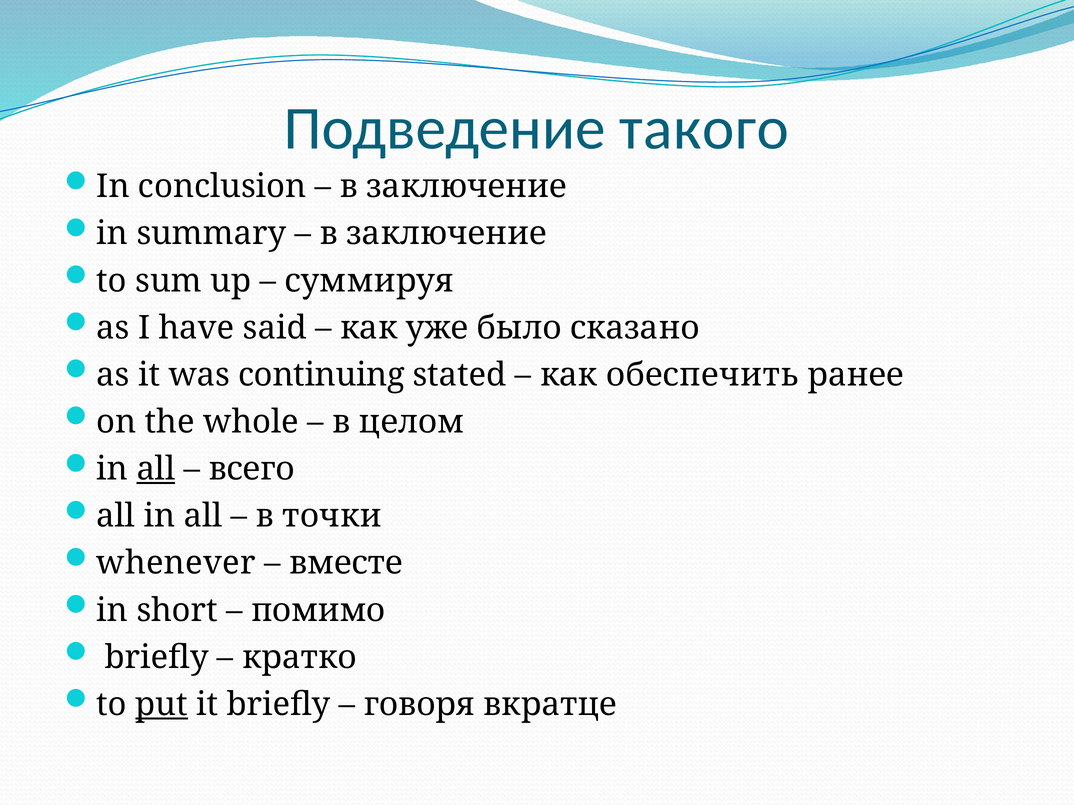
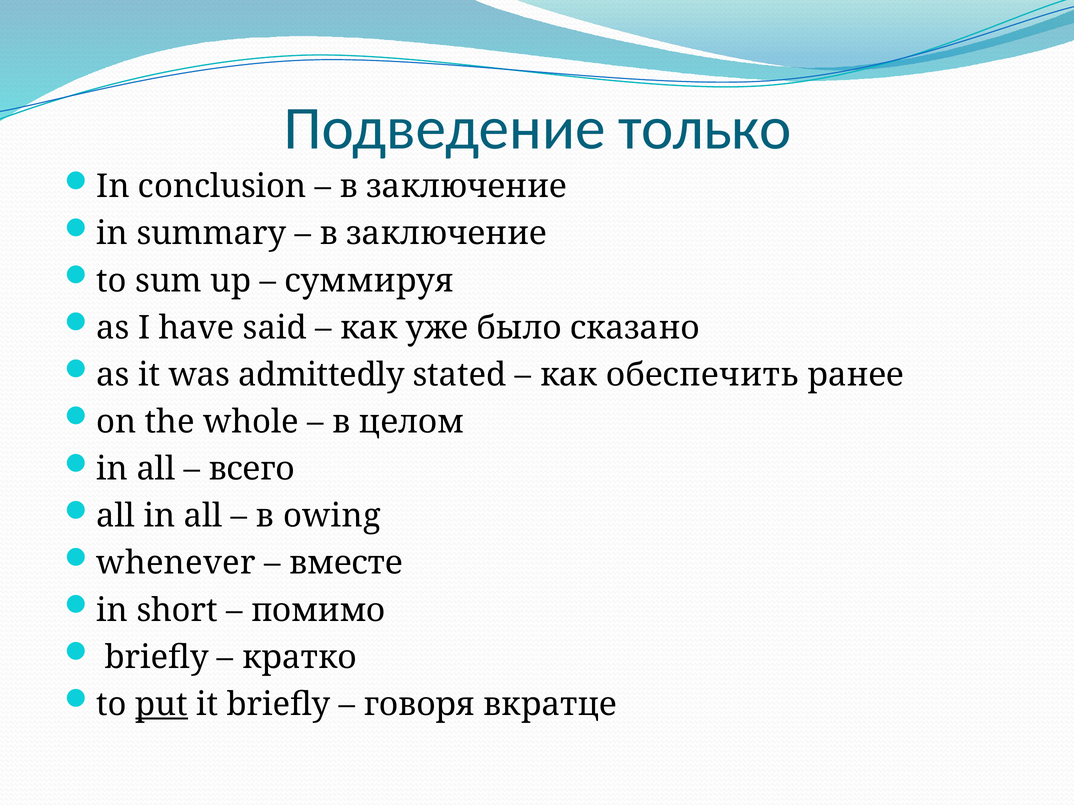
такого: такого -> только (705, 129)
continuing: continuing -> admittedly (321, 375)
all underline: present -> none (156, 469)
точки: точки -> owing (332, 516)
